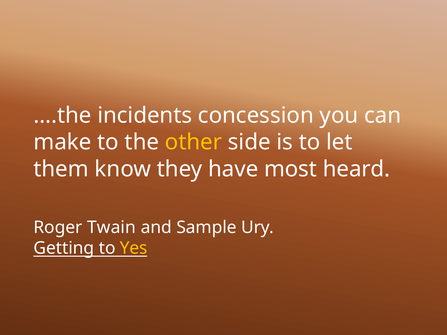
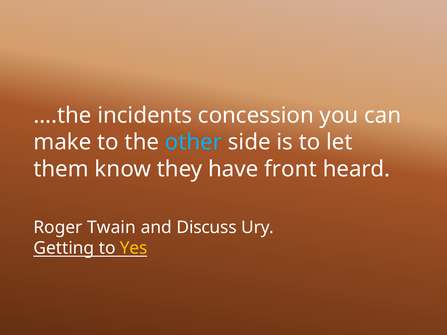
other colour: yellow -> light blue (193, 142)
most: most -> front (290, 169)
Sample: Sample -> Discuss (207, 227)
